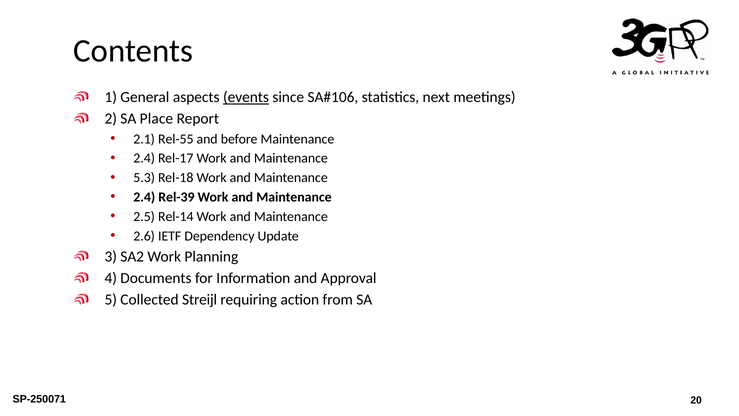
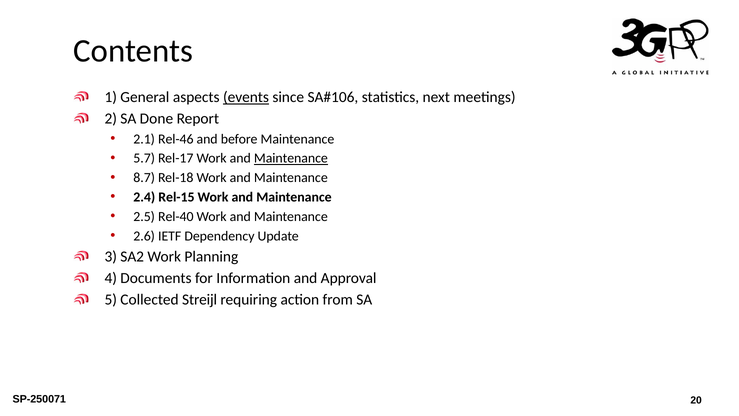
Place: Place -> Done (156, 119)
Rel-55: Rel-55 -> Rel-46 (176, 139)
2.4: 2.4 -> 5.7 (144, 158)
Maintenance underline: none -> present (291, 158)
5.3: 5.3 -> 8.7 (144, 178)
Rel-39: Rel-39 -> Rel-15 (176, 197)
Rel-14: Rel-14 -> Rel-40 (176, 216)
